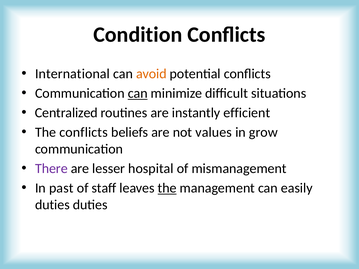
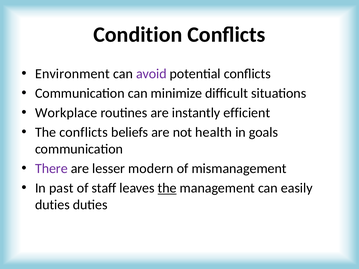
International: International -> Environment (72, 74)
avoid colour: orange -> purple (151, 74)
can underline: present -> none (138, 93)
Centralized: Centralized -> Workplace (66, 113)
values: values -> health (214, 133)
grow: grow -> goals (263, 133)
hospital: hospital -> modern (151, 169)
